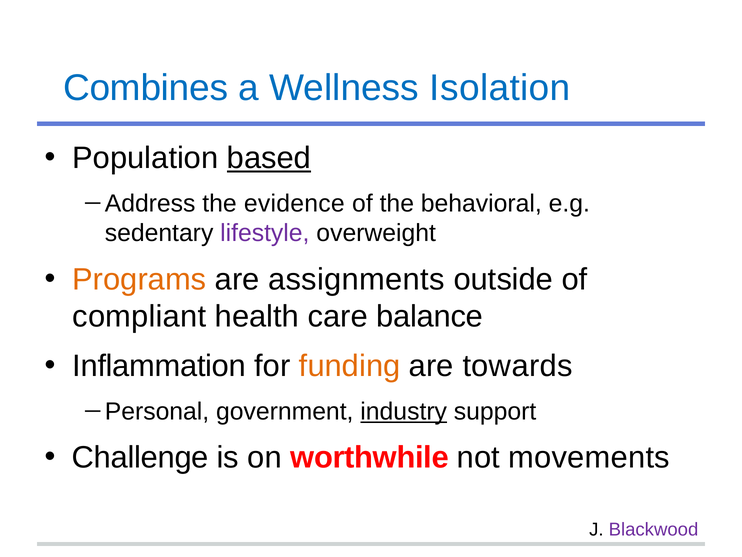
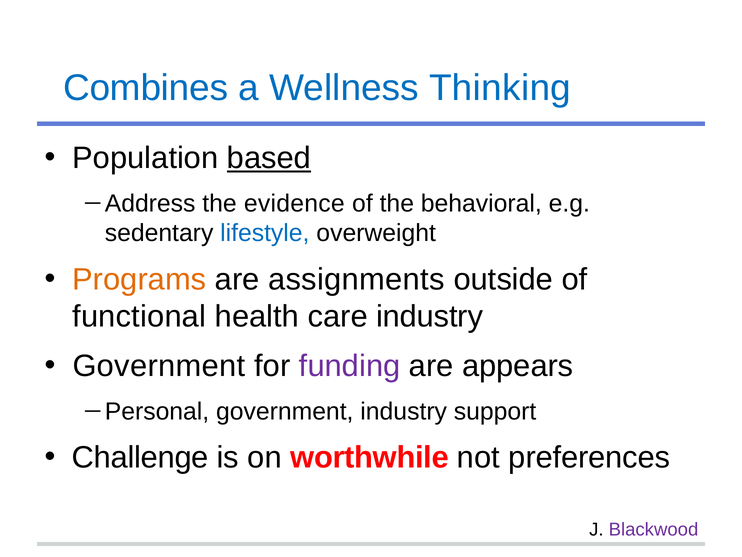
Isolation: Isolation -> Thinking (500, 88)
lifestyle colour: purple -> blue (265, 233)
compliant: compliant -> functional (139, 316)
care balance: balance -> industry (430, 316)
Inflammation: Inflammation -> Government (159, 366)
funding colour: orange -> purple (350, 366)
towards: towards -> appears (518, 366)
industry underline: present -> none (404, 411)
movements: movements -> preferences (589, 457)
